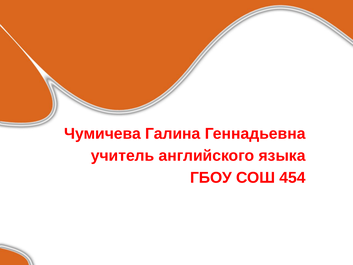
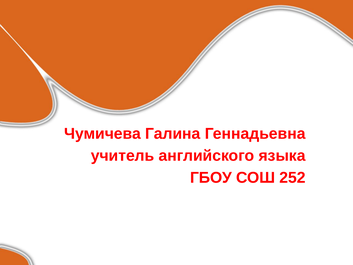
454: 454 -> 252 (292, 178)
